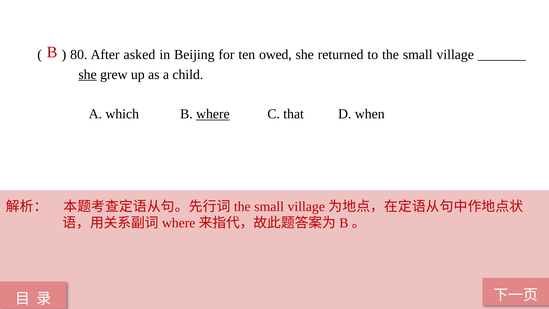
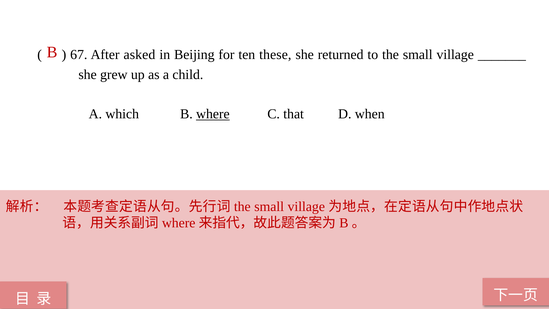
80: 80 -> 67 (79, 55)
owed: owed -> these (275, 55)
she underline: present -> none (88, 74)
